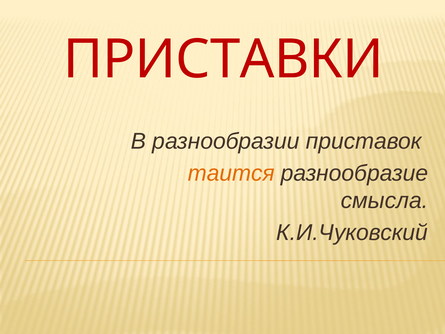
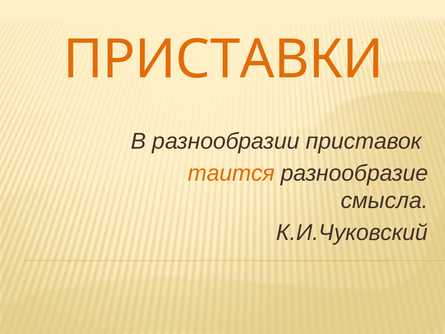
ПРИСТАВКИ colour: red -> orange (223, 59)
